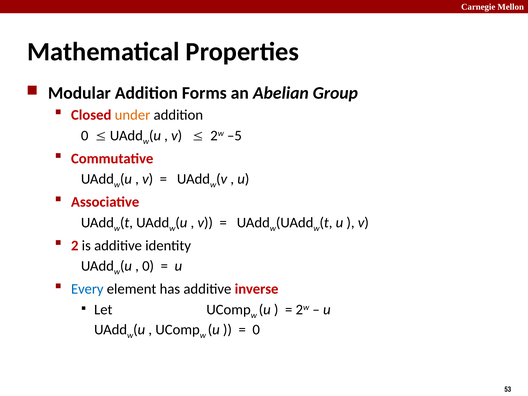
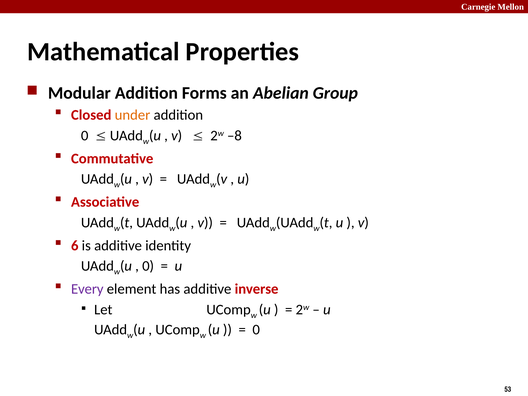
–5: –5 -> –8 (234, 136)
2: 2 -> 6 (75, 246)
Every colour: blue -> purple (87, 289)
